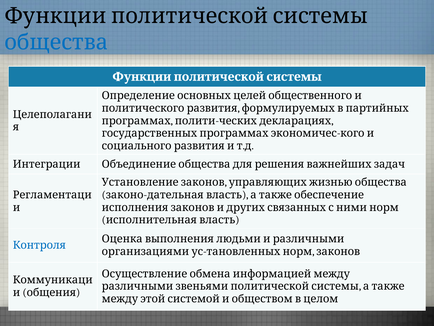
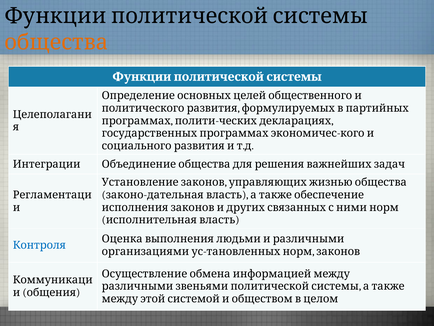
общества colour: blue -> orange (56, 42)
